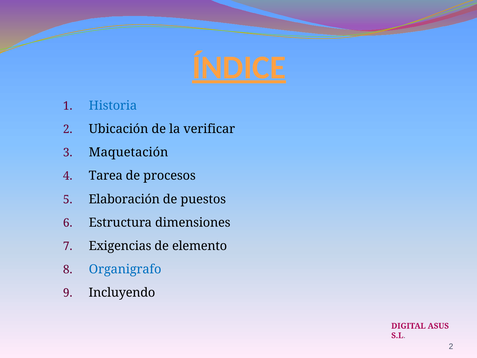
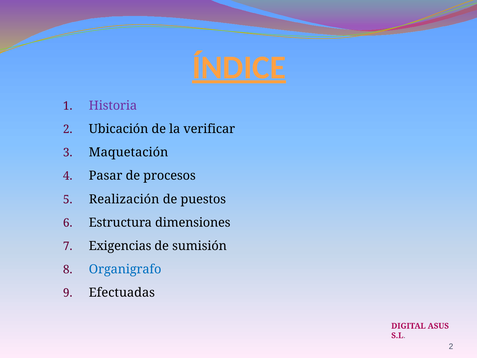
Historia colour: blue -> purple (113, 105)
Tarea: Tarea -> Pasar (106, 176)
Elaboración: Elaboración -> Realización (124, 199)
elemento: elemento -> sumisión (200, 246)
Incluyendo: Incluyendo -> Efectuadas (122, 293)
